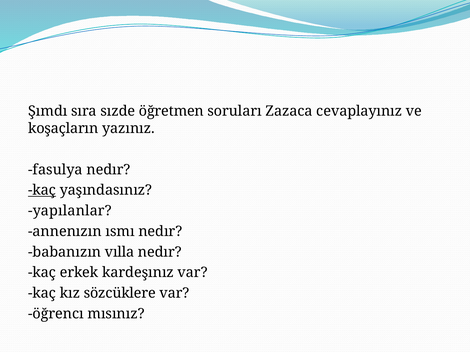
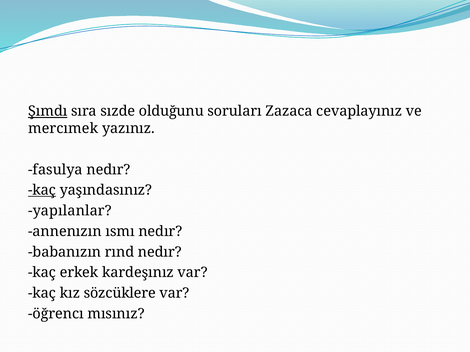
Şımdı underline: none -> present (48, 111)
öğretmen: öğretmen -> olduğunu (171, 111)
koşaçların: koşaçların -> mercımek (63, 129)
vılla: vılla -> rınd (120, 252)
